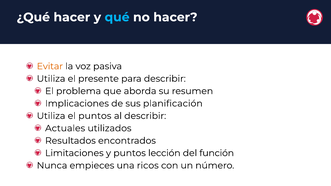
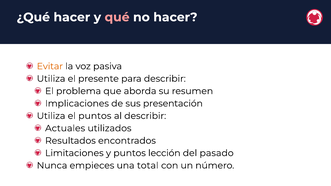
qué colour: light blue -> pink (117, 17)
planificación: planificación -> presentación (173, 104)
función: función -> pasado (217, 153)
ricos: ricos -> total (148, 166)
